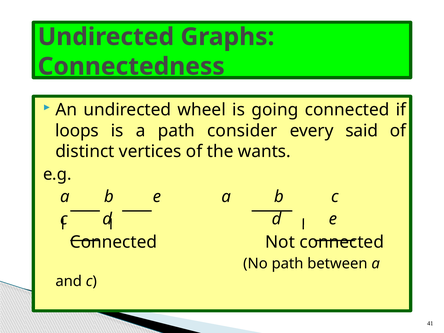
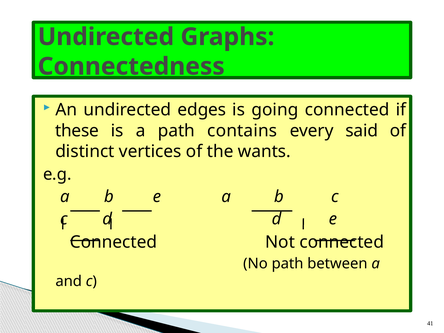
wheel: wheel -> edges (202, 110)
loops: loops -> these (77, 131)
consider: consider -> contains (242, 131)
